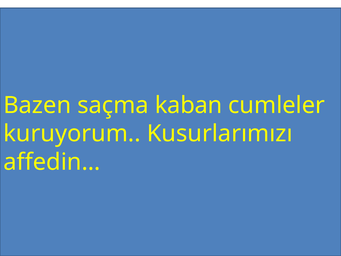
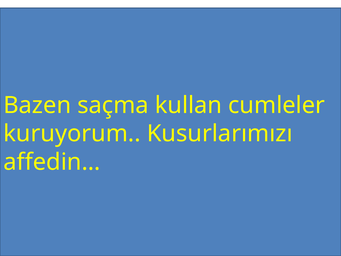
kaban: kaban -> kullan (188, 105)
